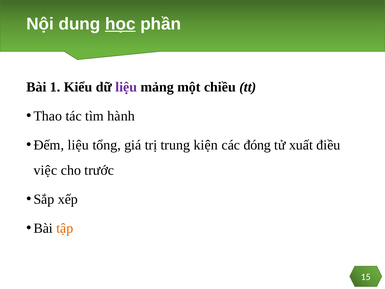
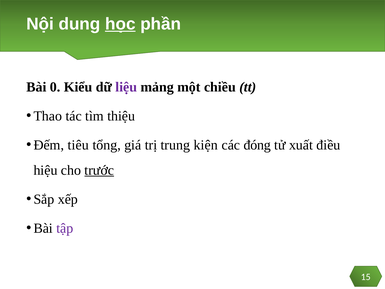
1: 1 -> 0 (55, 87)
hành: hành -> thiệu (121, 116)
Đếm liệu: liệu -> tiêu (78, 145)
việc: việc -> hiệu (45, 170)
trước underline: none -> present (99, 170)
tập colour: orange -> purple (65, 228)
